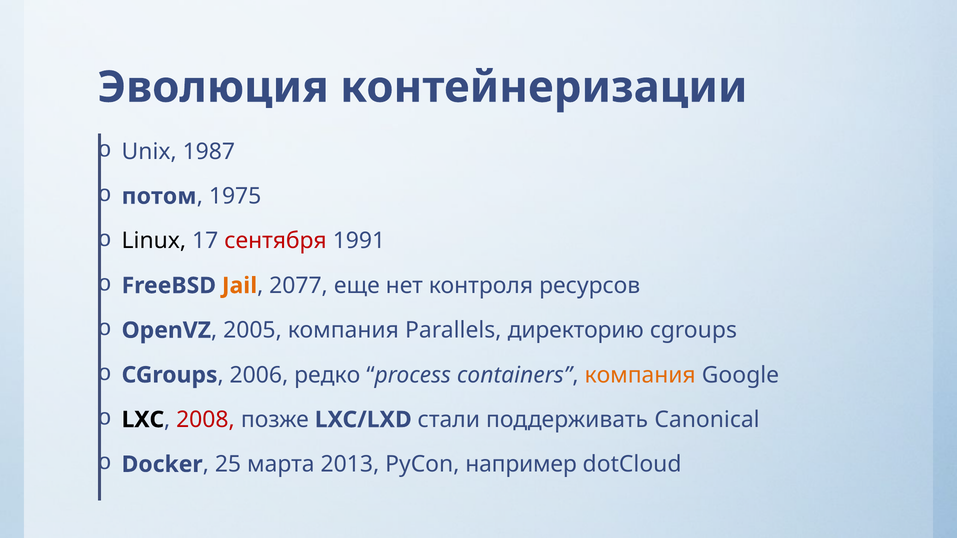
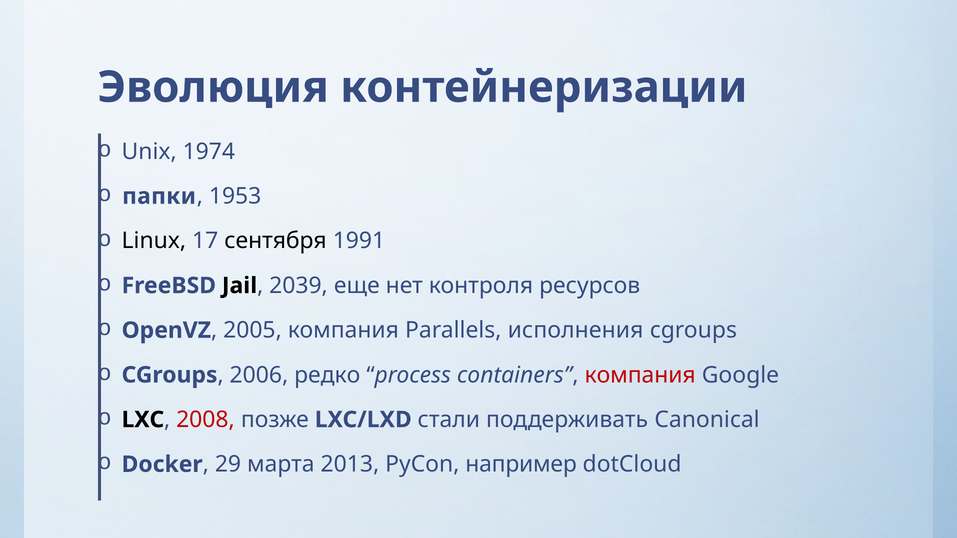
1987: 1987 -> 1974 (209, 152)
потом: потом -> папки (159, 196)
1975: 1975 -> 1953 (235, 196)
сентября colour: red -> black (276, 241)
Jail colour: orange -> black (239, 286)
2077: 2077 -> 2039 (298, 286)
директорию: директорию -> исполнения (576, 331)
компания colour: orange -> red (640, 375)
25: 25 -> 29 (228, 465)
